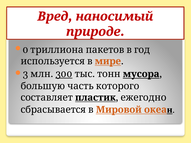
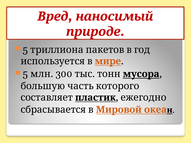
0: 0 -> 5 (25, 50)
3: 3 -> 5 (25, 74)
300 underline: present -> none (64, 74)
